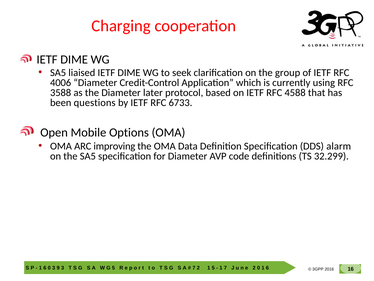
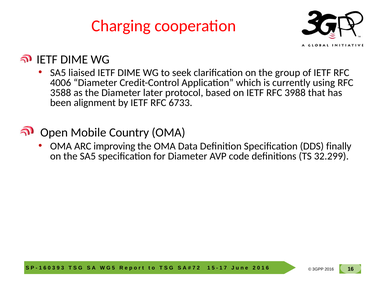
4588: 4588 -> 3988 (295, 93)
questions: questions -> alignment (95, 103)
Options: Options -> Country (129, 132)
alarm: alarm -> finally (339, 146)
